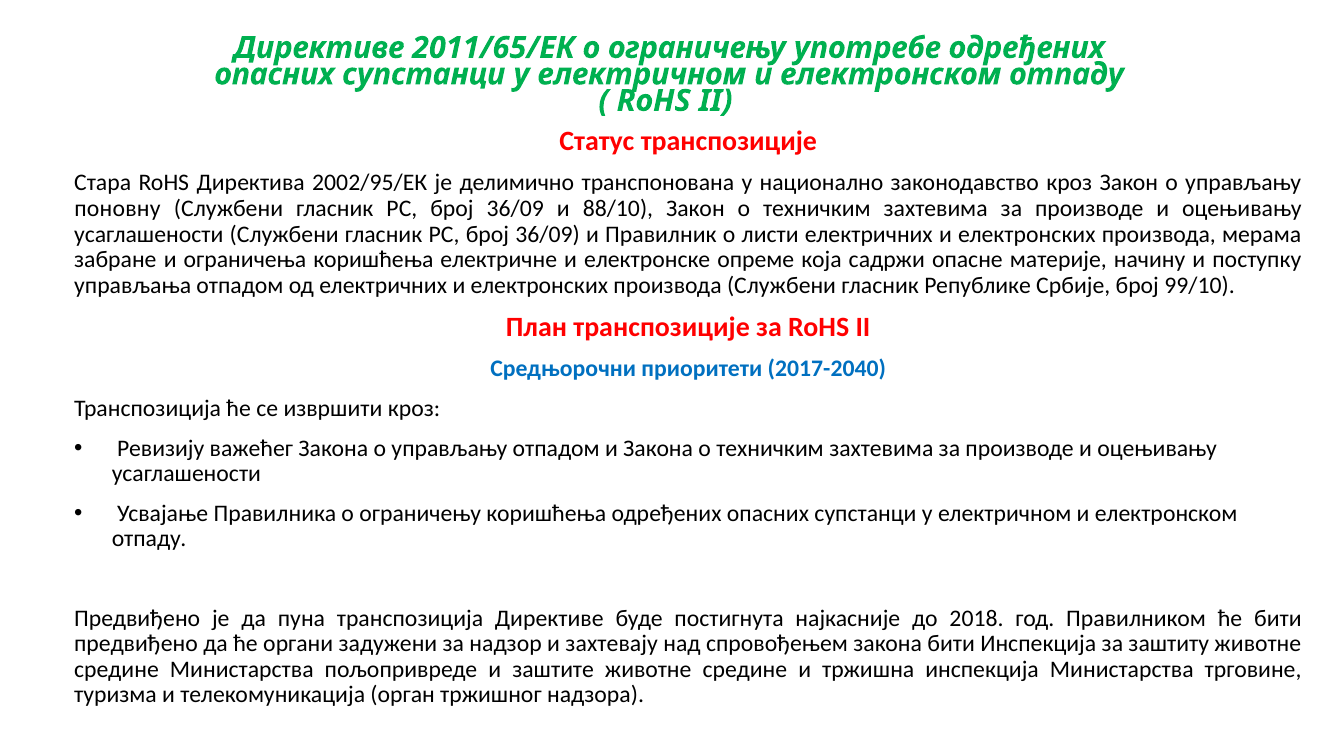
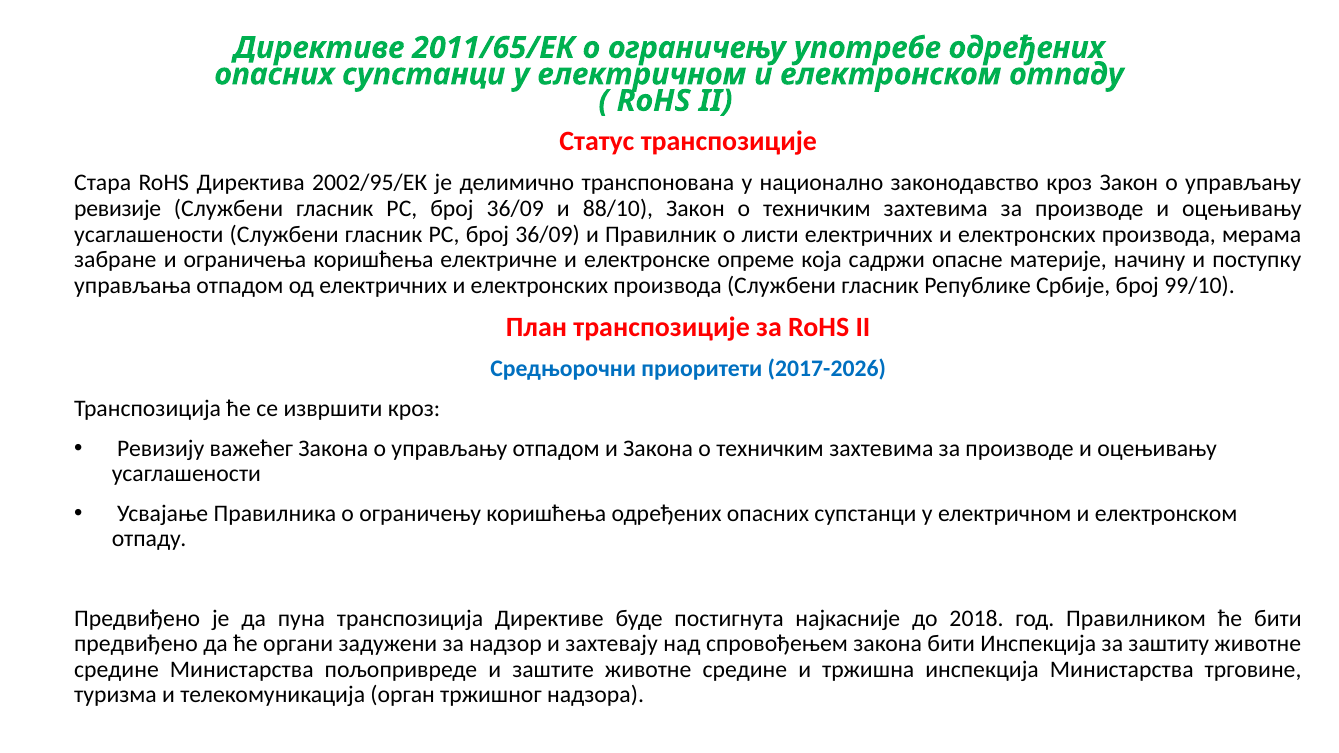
поновну: поновну -> ревизије (118, 209)
2017-2040: 2017-2040 -> 2017-2026 (827, 369)
